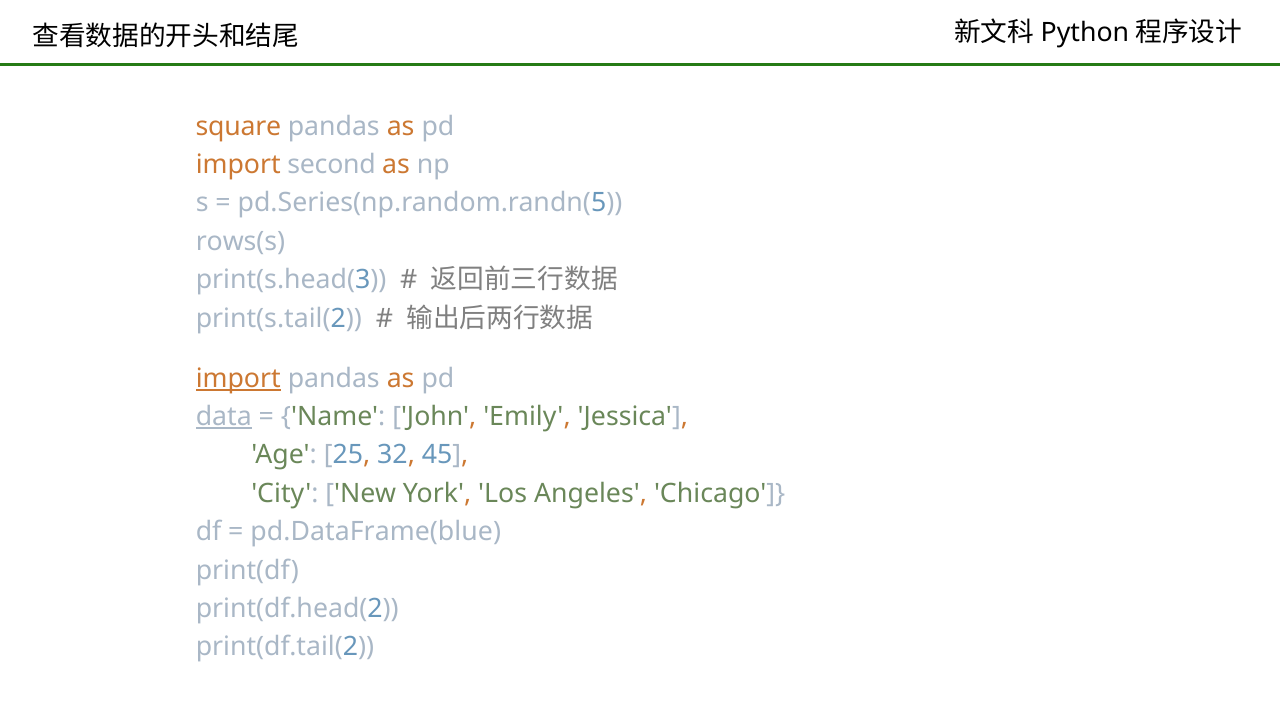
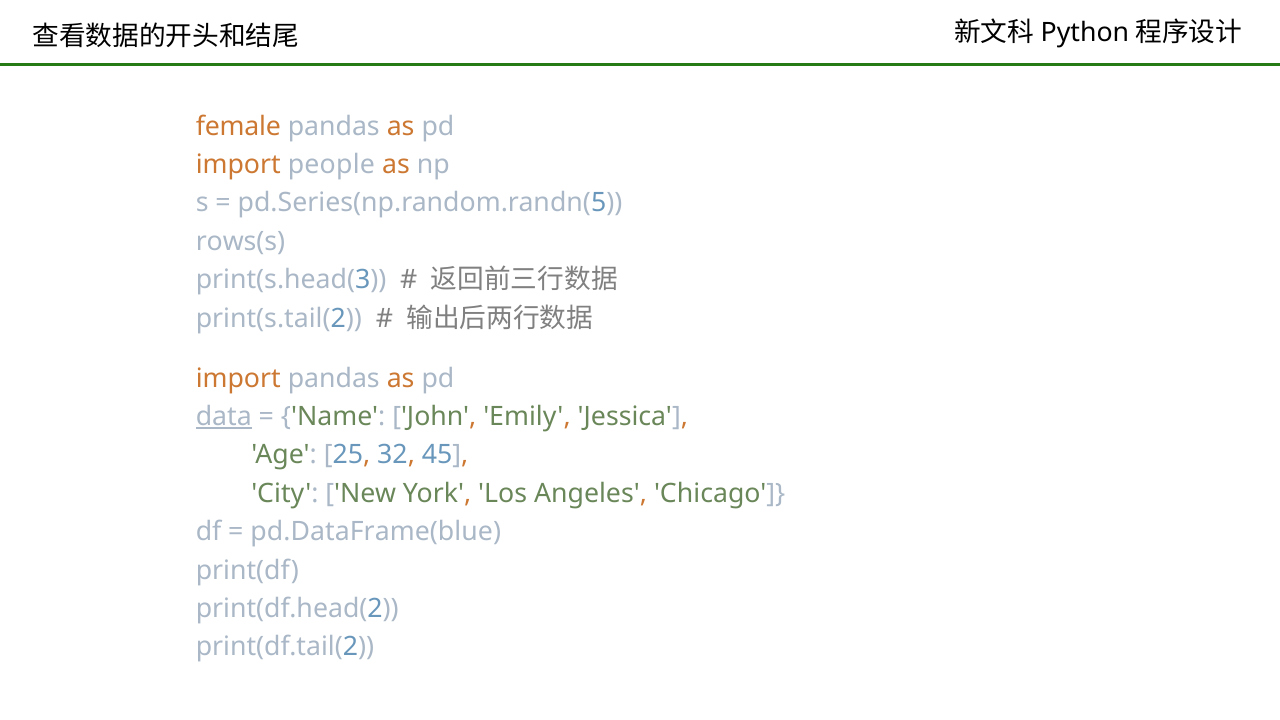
square: square -> female (238, 126)
second: second -> people (331, 165)
import underline: present -> none (238, 378)
